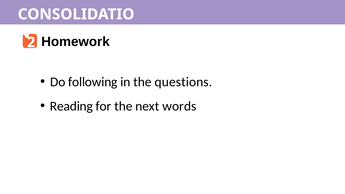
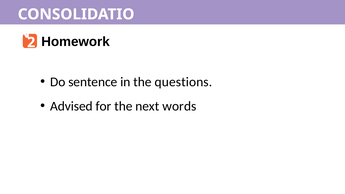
following: following -> sentence (93, 82)
Reading: Reading -> Advised (71, 106)
